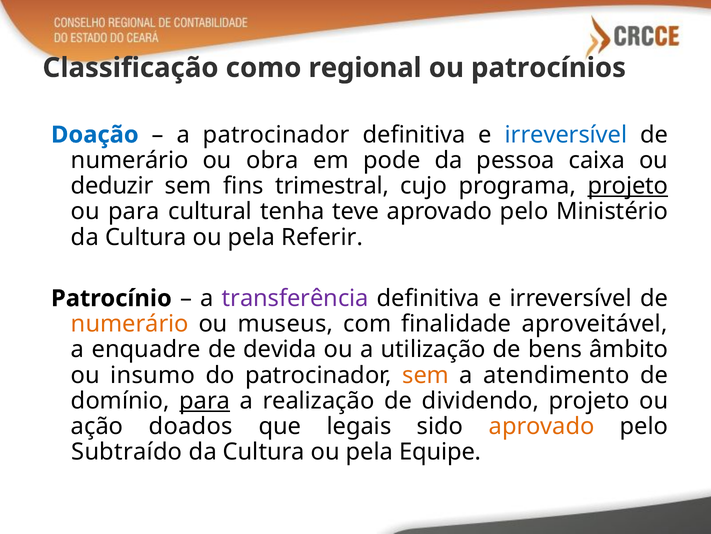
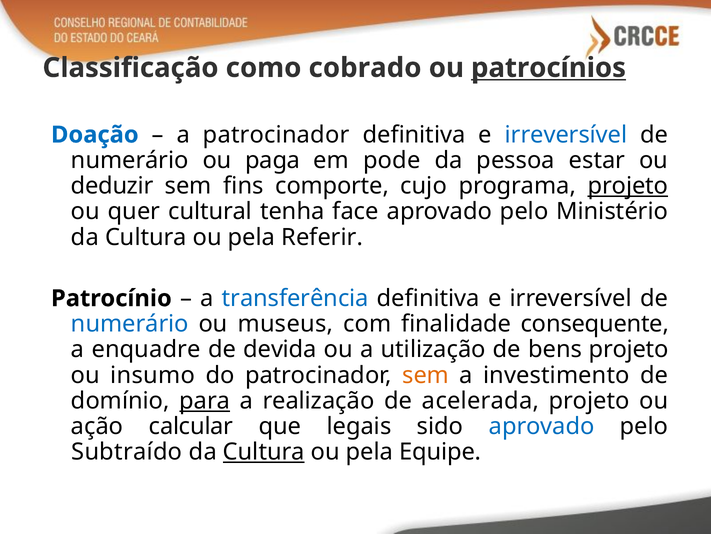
regional: regional -> cobrado (365, 68)
patrocínios underline: none -> present (549, 68)
obra: obra -> paga (273, 160)
caixa: caixa -> estar (597, 160)
trimestral: trimestral -> comporte (332, 186)
ou para: para -> quer (134, 211)
teve: teve -> face (356, 211)
transferência colour: purple -> blue (295, 298)
numerário colour: orange -> blue (130, 324)
aproveitável: aproveitável -> consequente (595, 324)
bens âmbito: âmbito -> projeto (629, 349)
atendimento: atendimento -> investimento (556, 375)
dividendo: dividendo -> acelerada (480, 400)
doados: doados -> calcular (191, 426)
aprovado colour: orange -> blue (542, 426)
Cultura underline: none -> present (264, 451)
